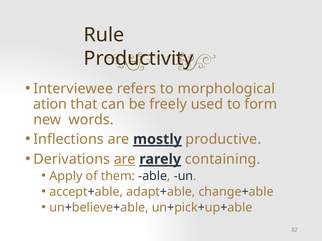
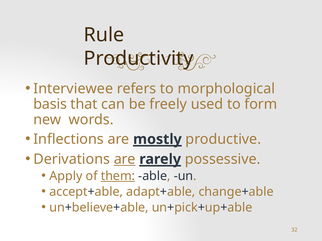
ation: ation -> basis (50, 104)
containing: containing -> possessive (223, 159)
them underline: none -> present (118, 176)
